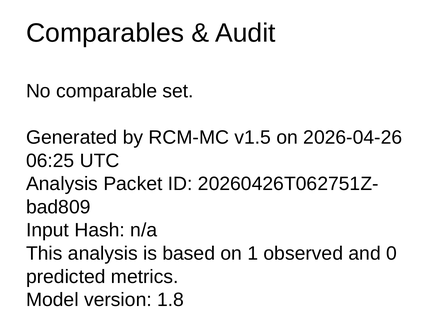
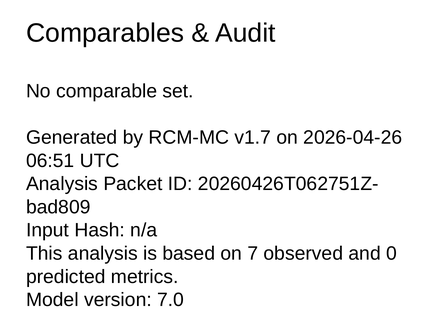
v1.5: v1.5 -> v1.7 (253, 138)
06:25: 06:25 -> 06:51 (50, 161)
1: 1 -> 7 (253, 254)
1.8: 1.8 -> 7.0 (171, 300)
